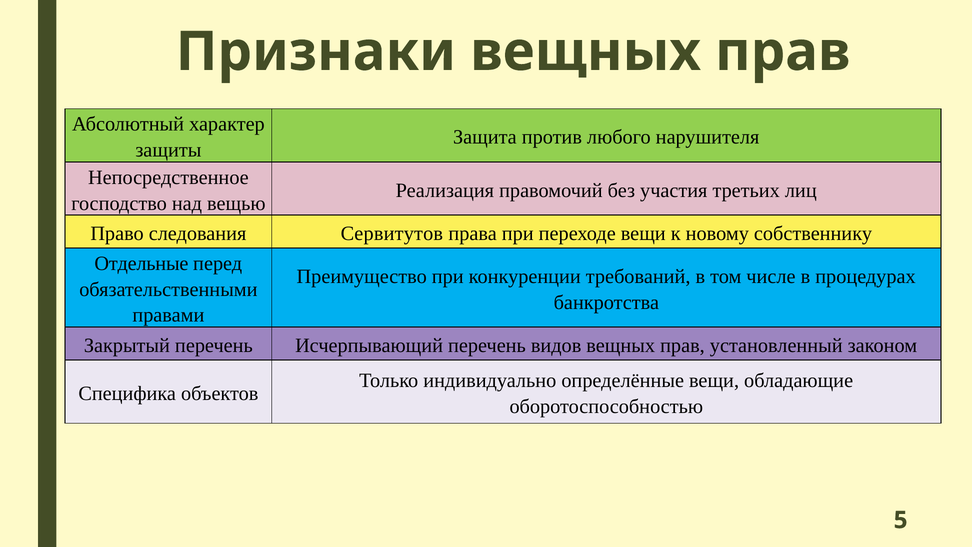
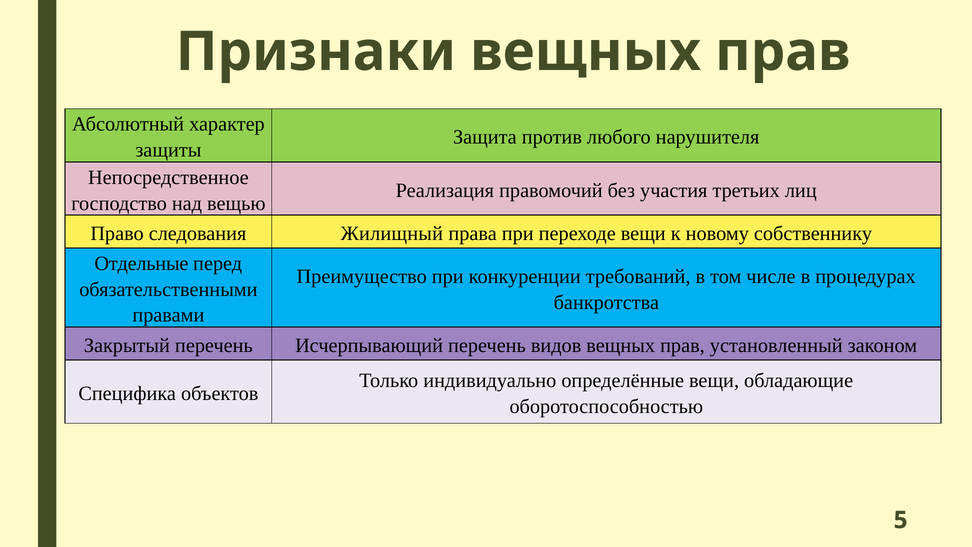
Сервитутов: Сервитутов -> Жилищный (392, 233)
